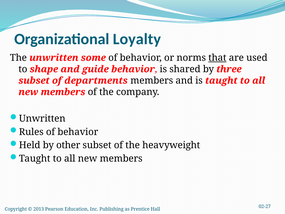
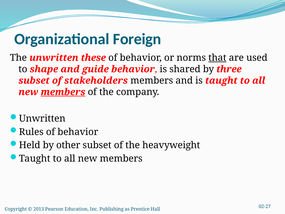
Loyalty: Loyalty -> Foreign (137, 39)
some: some -> these (93, 58)
departments: departments -> stakeholders (96, 80)
members underline: none -> present (63, 92)
